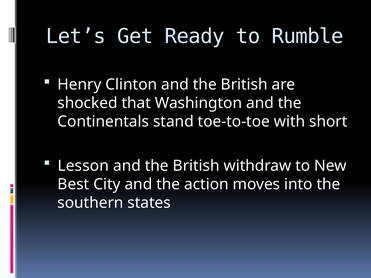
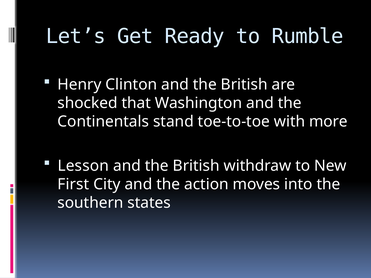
short: short -> more (328, 122)
Best: Best -> First (73, 185)
